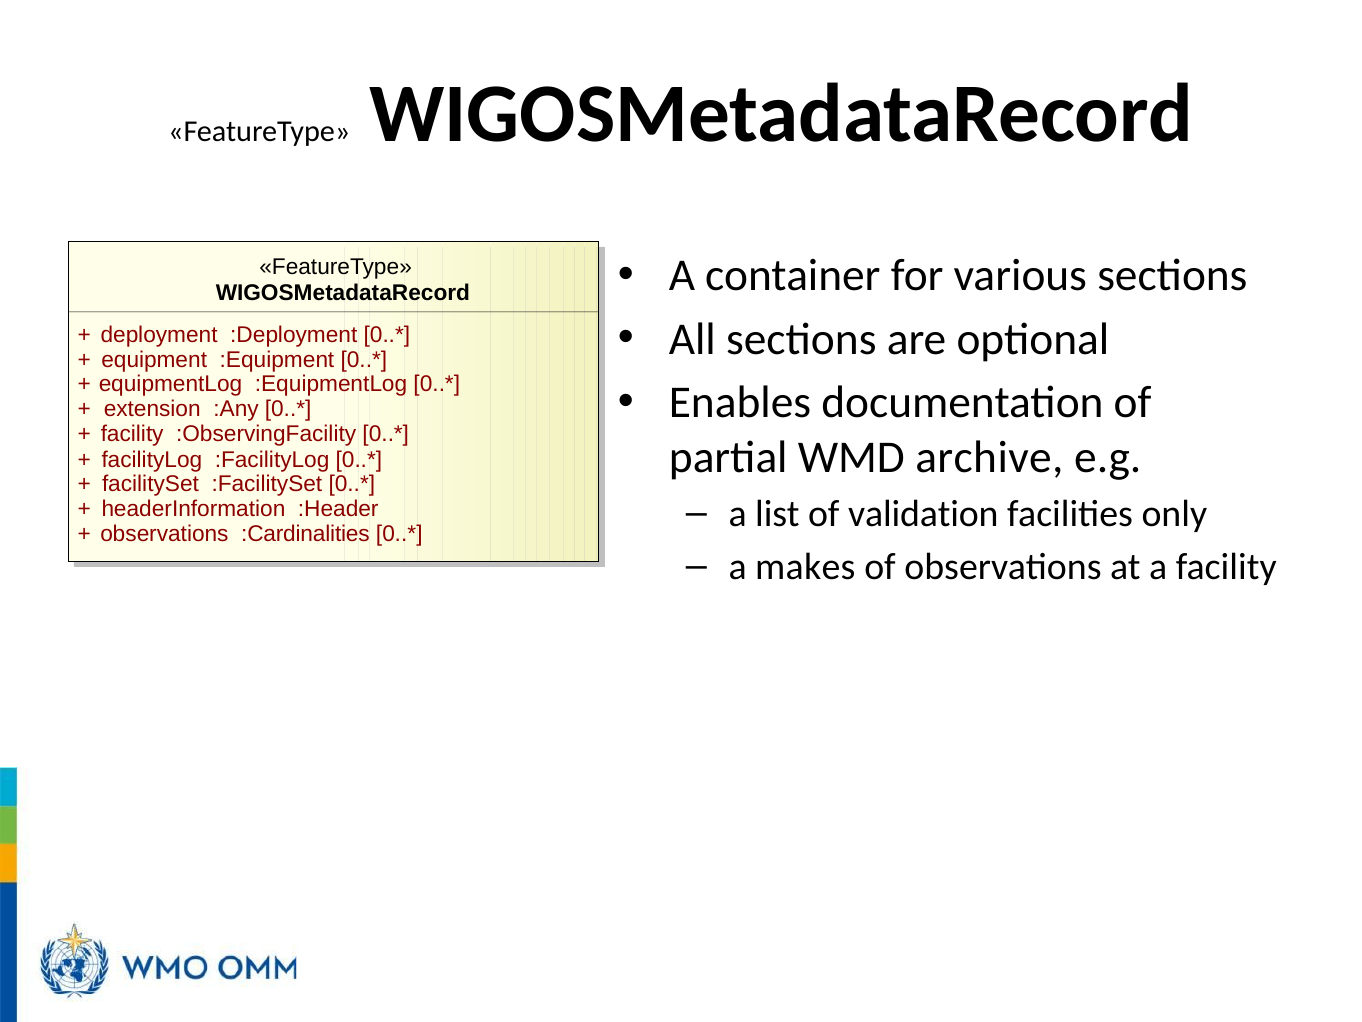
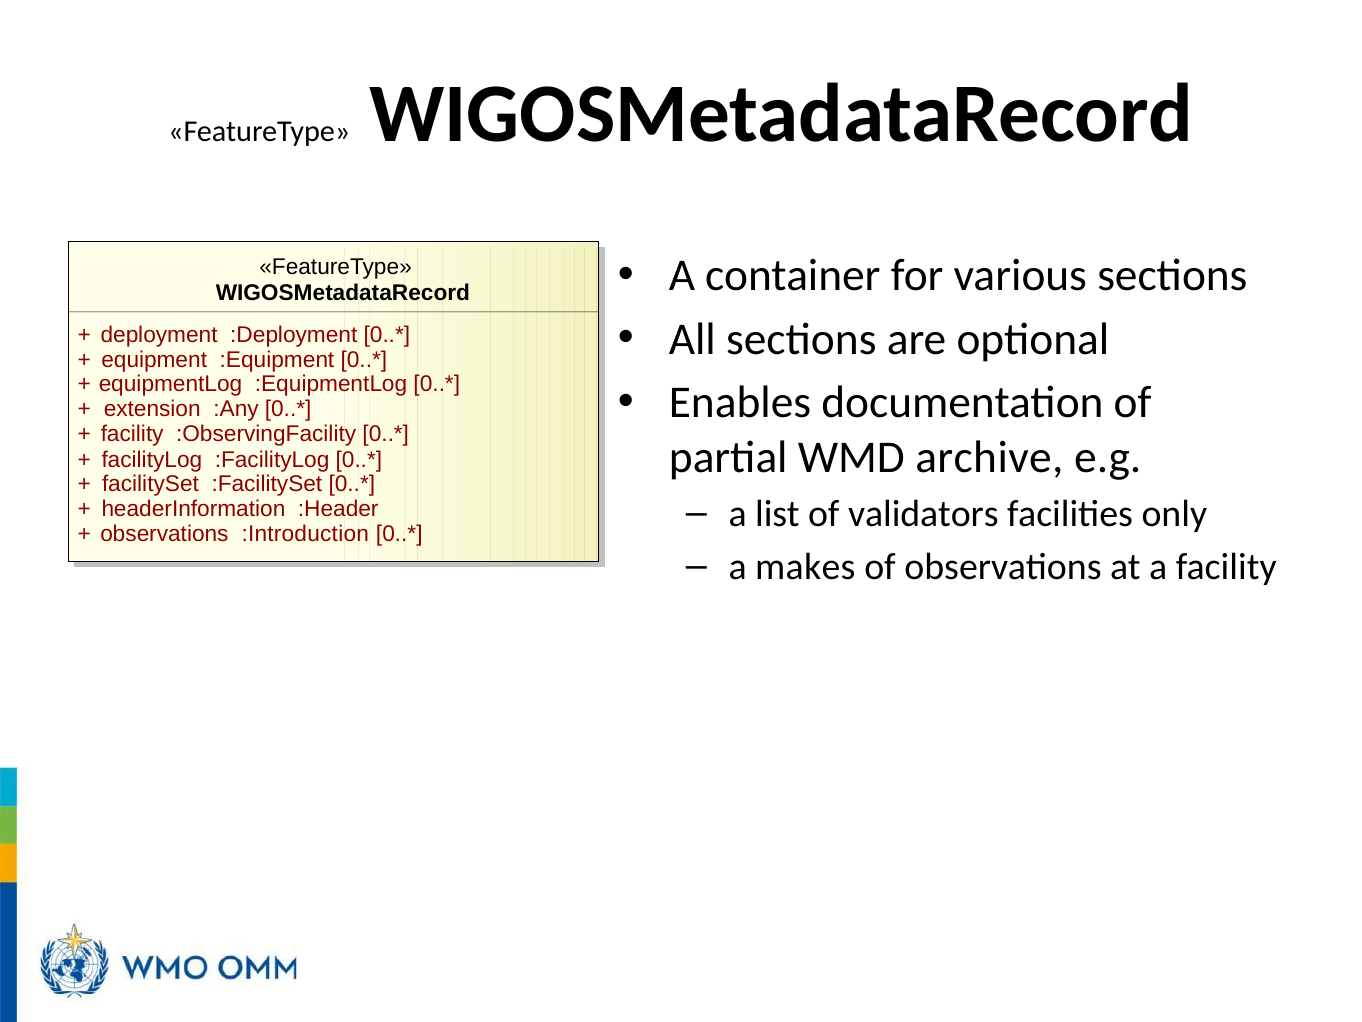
validation: validation -> validators (923, 514)
:Cardinalities: :Cardinalities -> :Introduction (305, 534)
